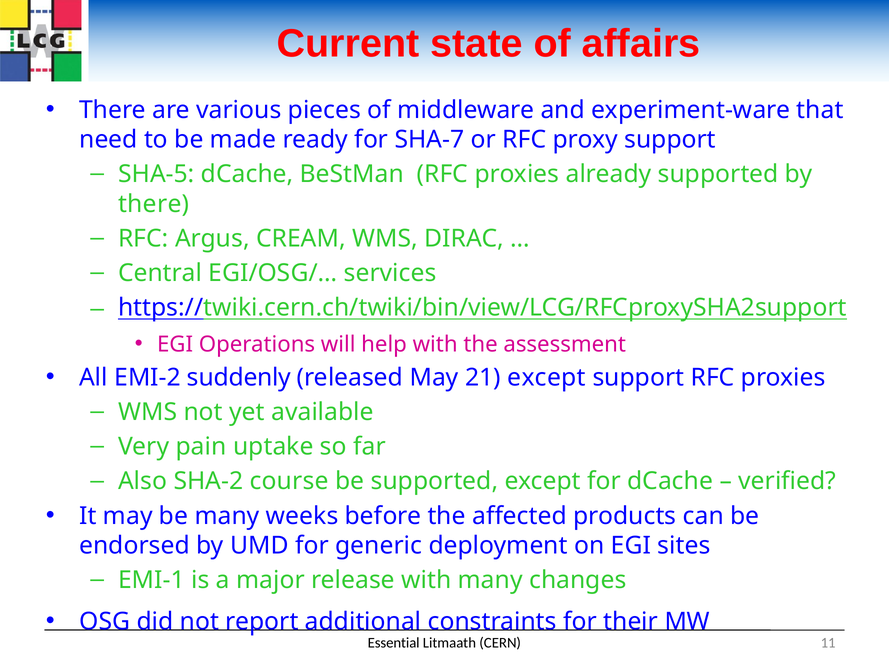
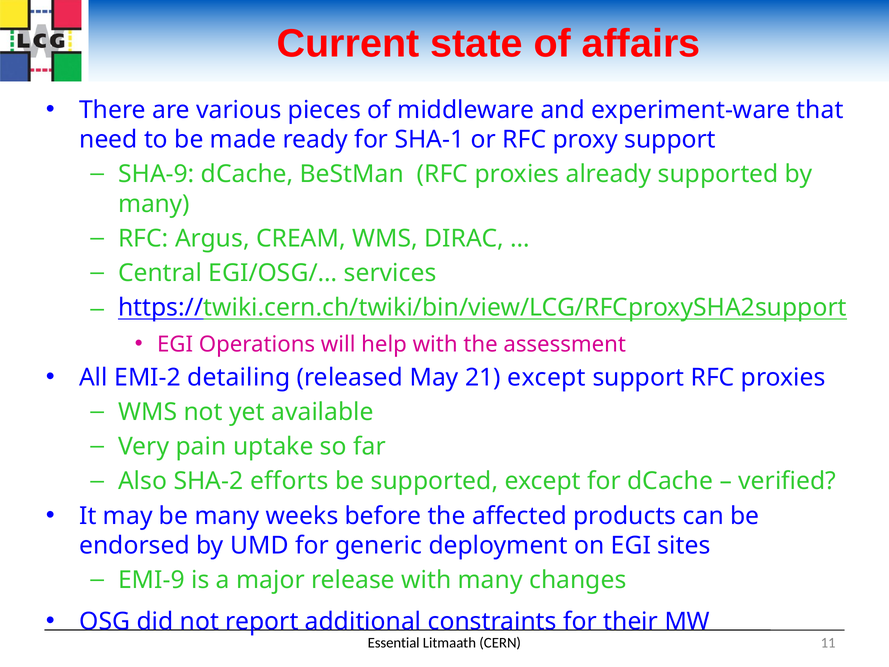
SHA-7: SHA-7 -> SHA-1 (429, 140)
SHA-5: SHA-5 -> SHA-9 (156, 174)
there: there -> many (154, 204)
suddenly: suddenly -> detailing (239, 377)
course: course -> efforts (289, 481)
EMI-1: EMI-1 -> EMI-9 (151, 580)
